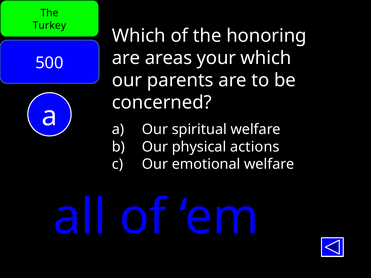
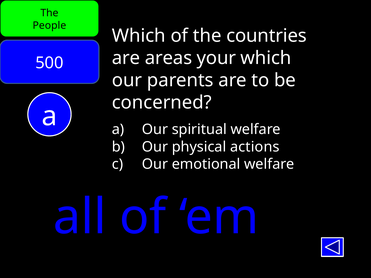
Turkey: Turkey -> People (49, 25)
honoring: honoring -> countries (267, 36)
